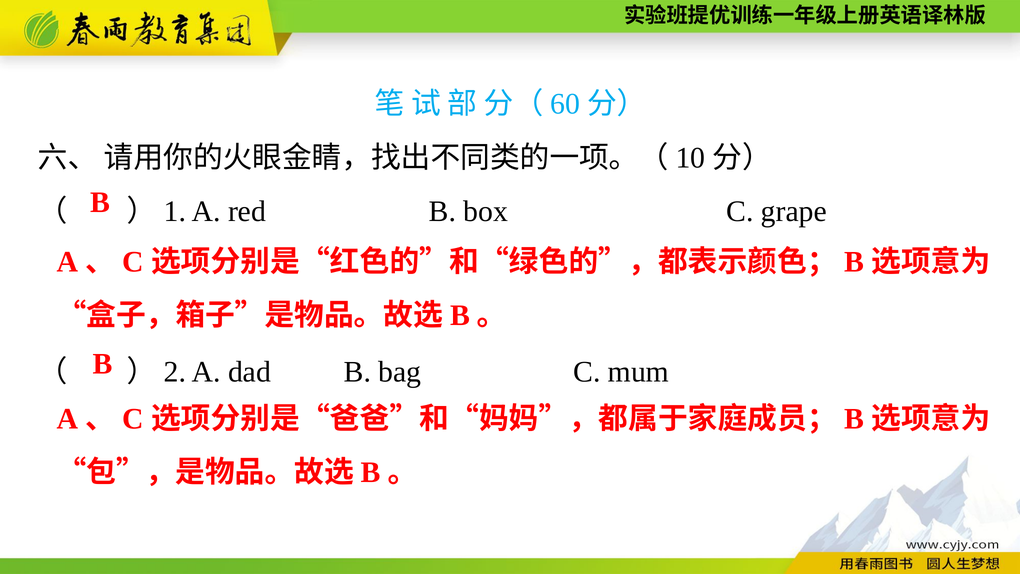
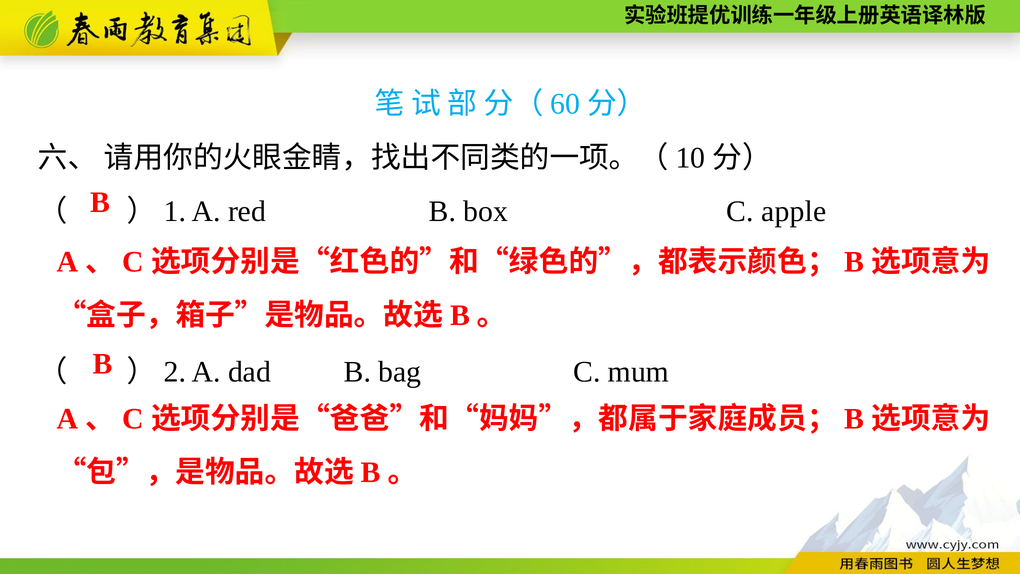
grape: grape -> apple (794, 211)
